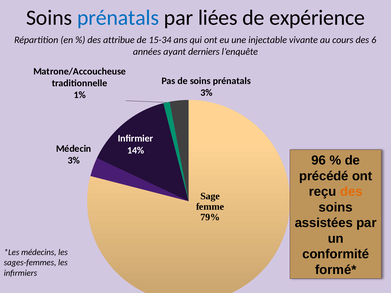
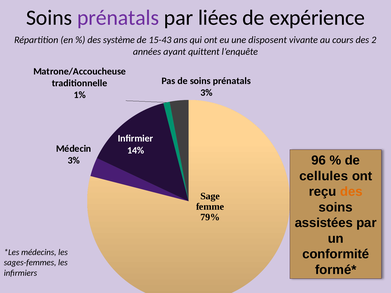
prénatals colour: blue -> purple (118, 18)
attribue: attribue -> système (119, 40)
15-34: 15-34 -> 15-43 (160, 40)
injectable: injectable -> disposent (268, 40)
6: 6 -> 2 (374, 40)
derniers: derniers -> quittent (204, 52)
précédé: précédé -> cellules (324, 176)
